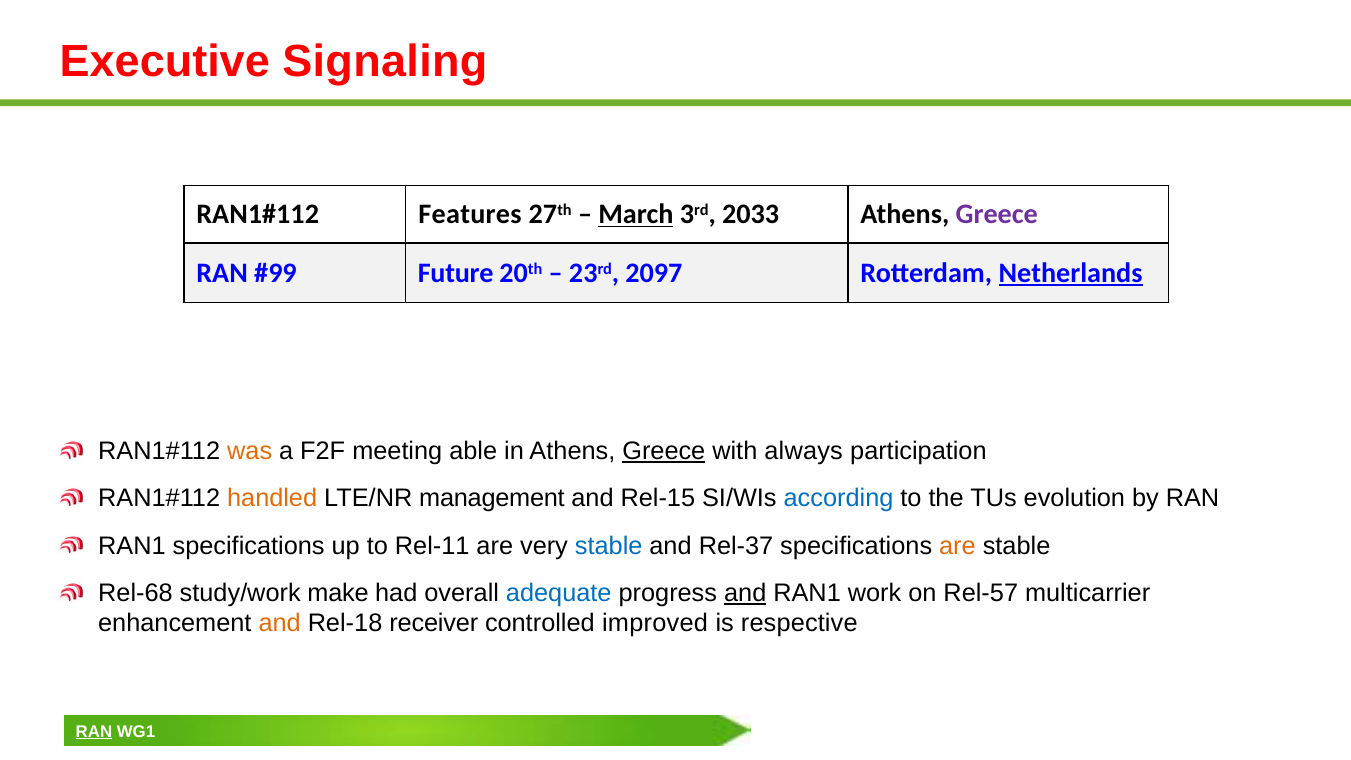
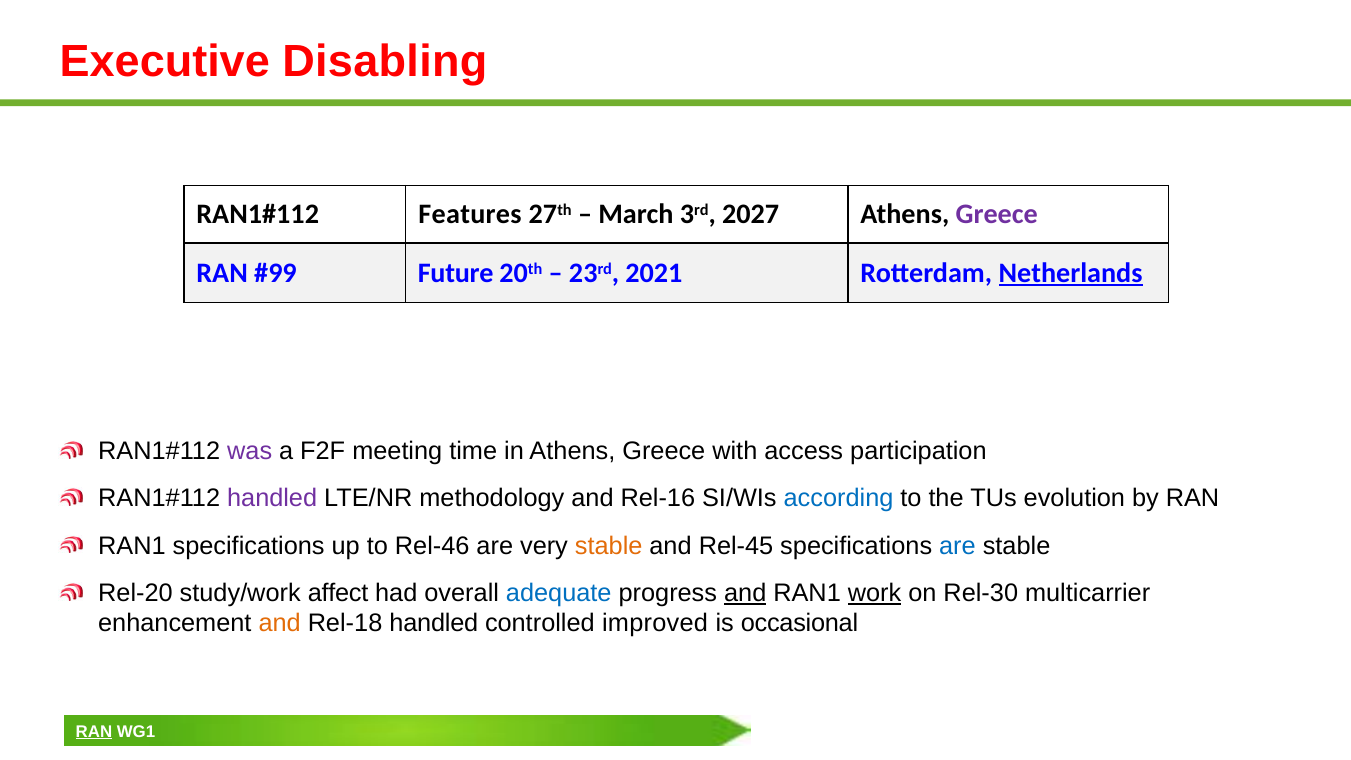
Signaling: Signaling -> Disabling (385, 62)
March underline: present -> none (636, 214)
2033: 2033 -> 2027 (751, 214)
2097: 2097 -> 2021 (654, 273)
was colour: orange -> purple (250, 451)
able: able -> time (473, 451)
Greece underline: present -> none (664, 451)
always: always -> access (804, 451)
handled colour: orange -> purple (272, 499)
management: management -> methodology (492, 499)
Rel-15: Rel-15 -> Rel-16 (658, 499)
Rel-11: Rel-11 -> Rel-46 (432, 546)
stable colour: blue -> orange (609, 546)
Rel-37: Rel-37 -> Rel-45 (736, 546)
are colour: orange -> blue (957, 546)
Rel-68: Rel-68 -> Rel-20 (135, 593)
make: make -> affect (338, 593)
work underline: none -> present (875, 593)
Rel-57: Rel-57 -> Rel-30 (981, 593)
Rel-18 receiver: receiver -> handled (434, 624)
respective: respective -> occasional (799, 624)
